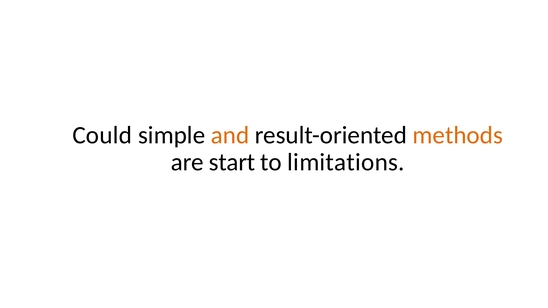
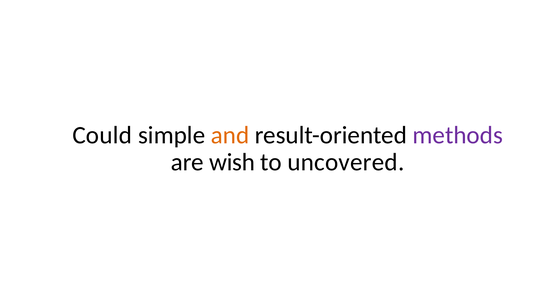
methods colour: orange -> purple (458, 135)
start: start -> wish (232, 162)
limitations: limitations -> uncovered (346, 162)
